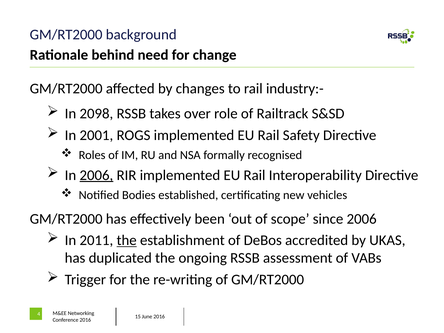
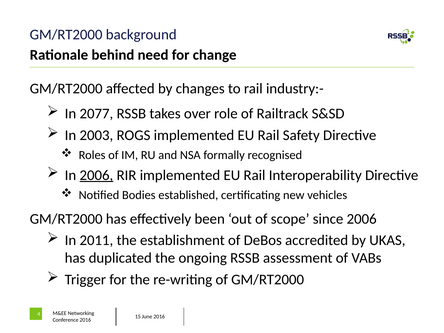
2098: 2098 -> 2077 (96, 114)
2001: 2001 -> 2003 (96, 135)
the underline: present -> none (127, 240)
